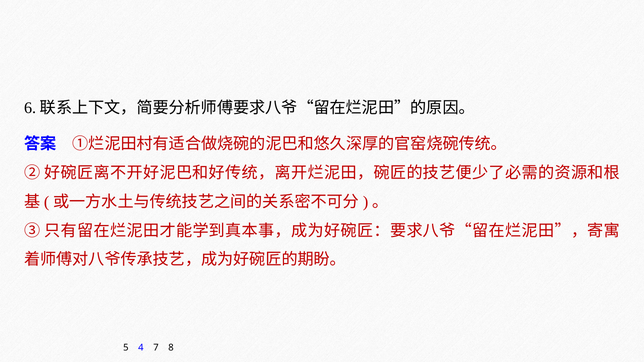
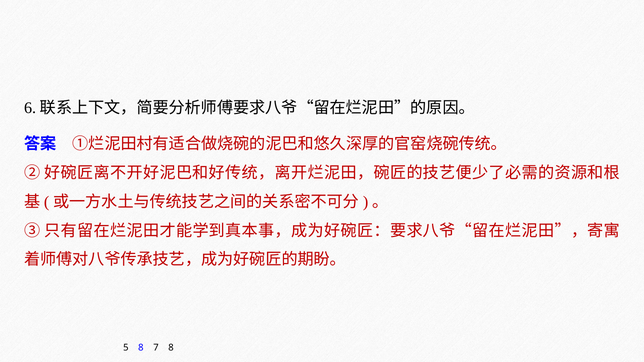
5 4: 4 -> 8 (141, 348)
